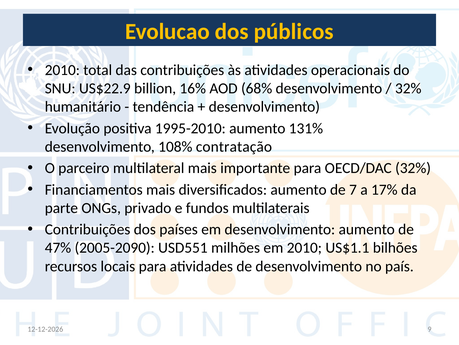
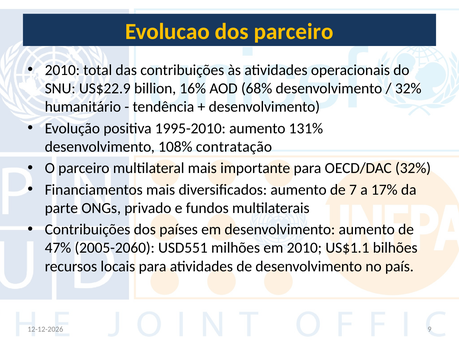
dos públicos: públicos -> parceiro (294, 31)
2005-2090: 2005-2090 -> 2005-2060 (115, 247)
